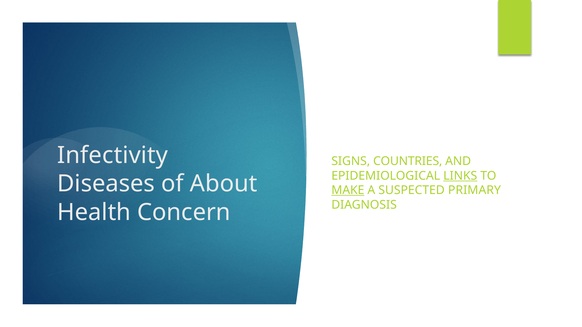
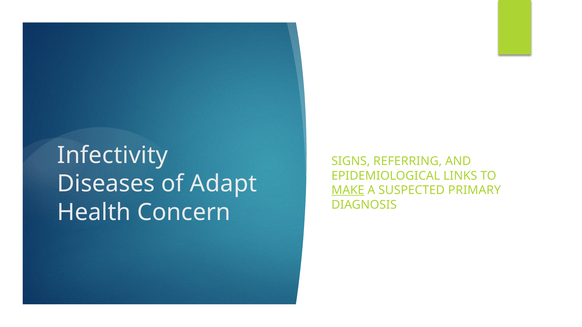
COUNTRIES: COUNTRIES -> REFERRING (408, 161)
LINKS underline: present -> none (460, 176)
About: About -> Adapt (224, 184)
